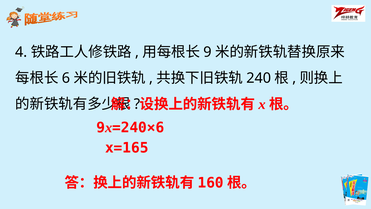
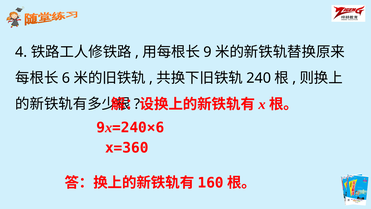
x=165: x=165 -> x=360 (127, 148)
